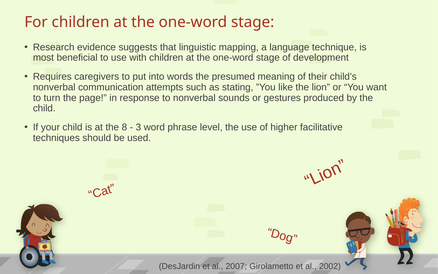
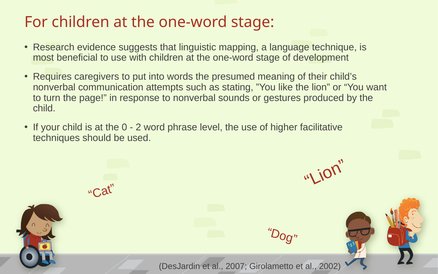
8: 8 -> 0 (124, 127)
3: 3 -> 2 (138, 127)
